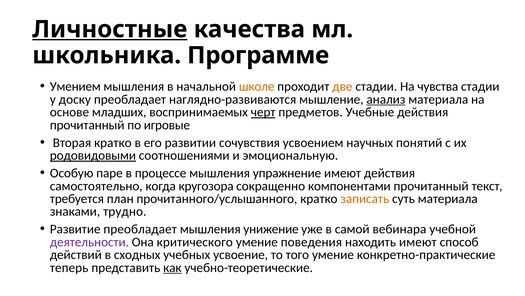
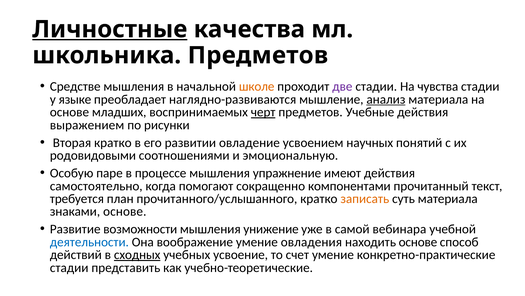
школьника Программе: Программе -> Предметов (258, 55)
Умением: Умением -> Средстве (75, 86)
две colour: orange -> purple (342, 86)
доску: доску -> языке (75, 99)
прочитанный: прочитанный -> выражением (87, 125)
игровые: игровые -> рисунки (167, 125)
сочувствия: сочувствия -> овладение (249, 142)
родовидовыми underline: present -> none (93, 155)
кругозора: кругозора -> помогают (206, 186)
знаками трудно: трудно -> основе (125, 211)
Развитие преобладает: преобладает -> возможности (140, 229)
деятельности colour: purple -> blue (89, 242)
критического: критического -> воображение (195, 242)
поведения: поведения -> овладения (311, 242)
находить имеют: имеют -> основе (418, 242)
сходных underline: none -> present (137, 254)
того: того -> счет (297, 254)
теперь: теперь -> стадии (69, 267)
как underline: present -> none (172, 267)
